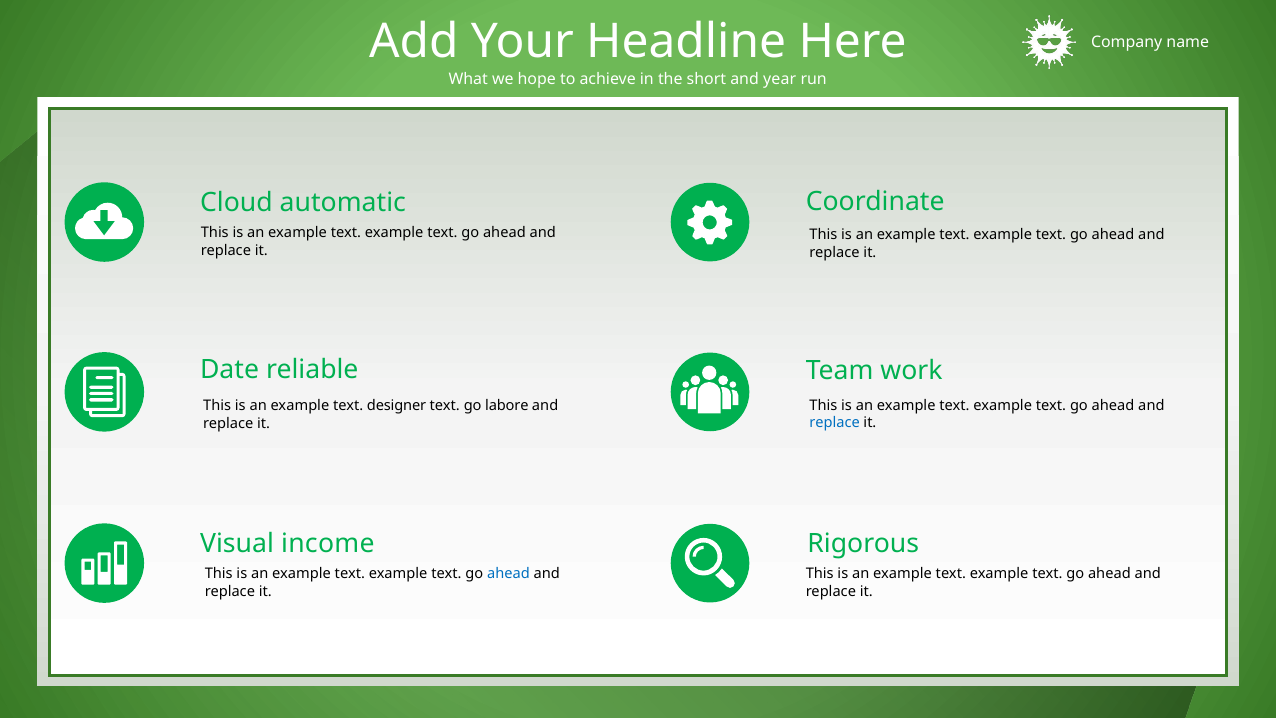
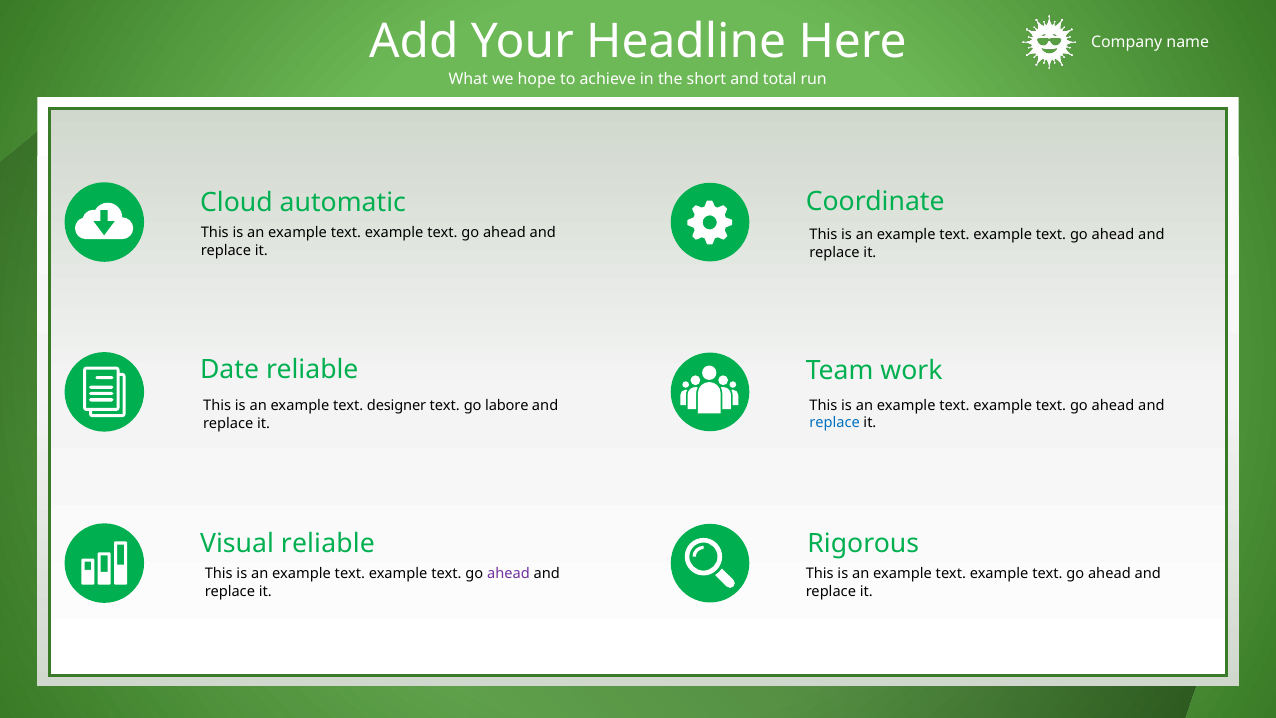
year: year -> total (780, 79)
Visual income: income -> reliable (328, 544)
ahead colour: blue -> purple (508, 574)
